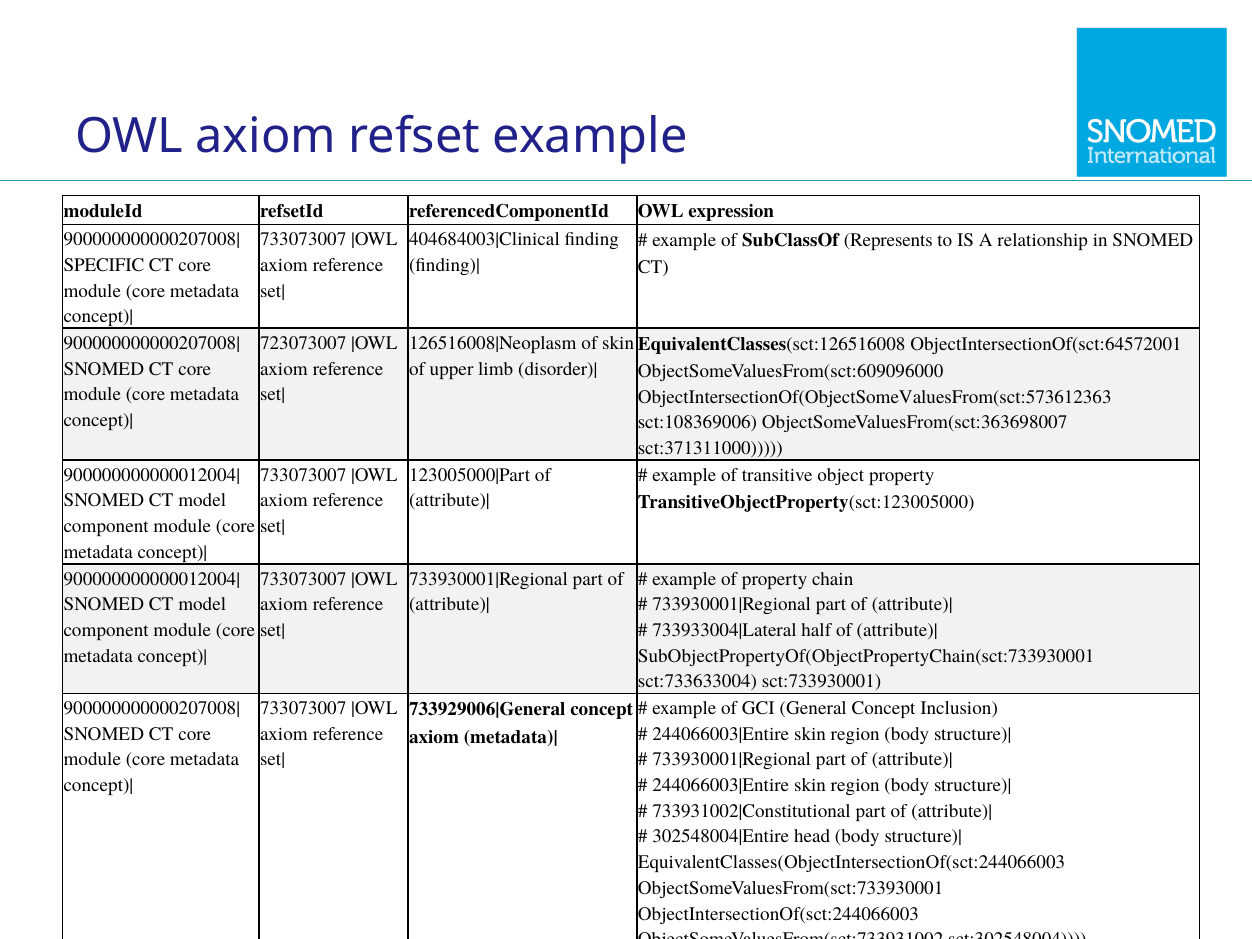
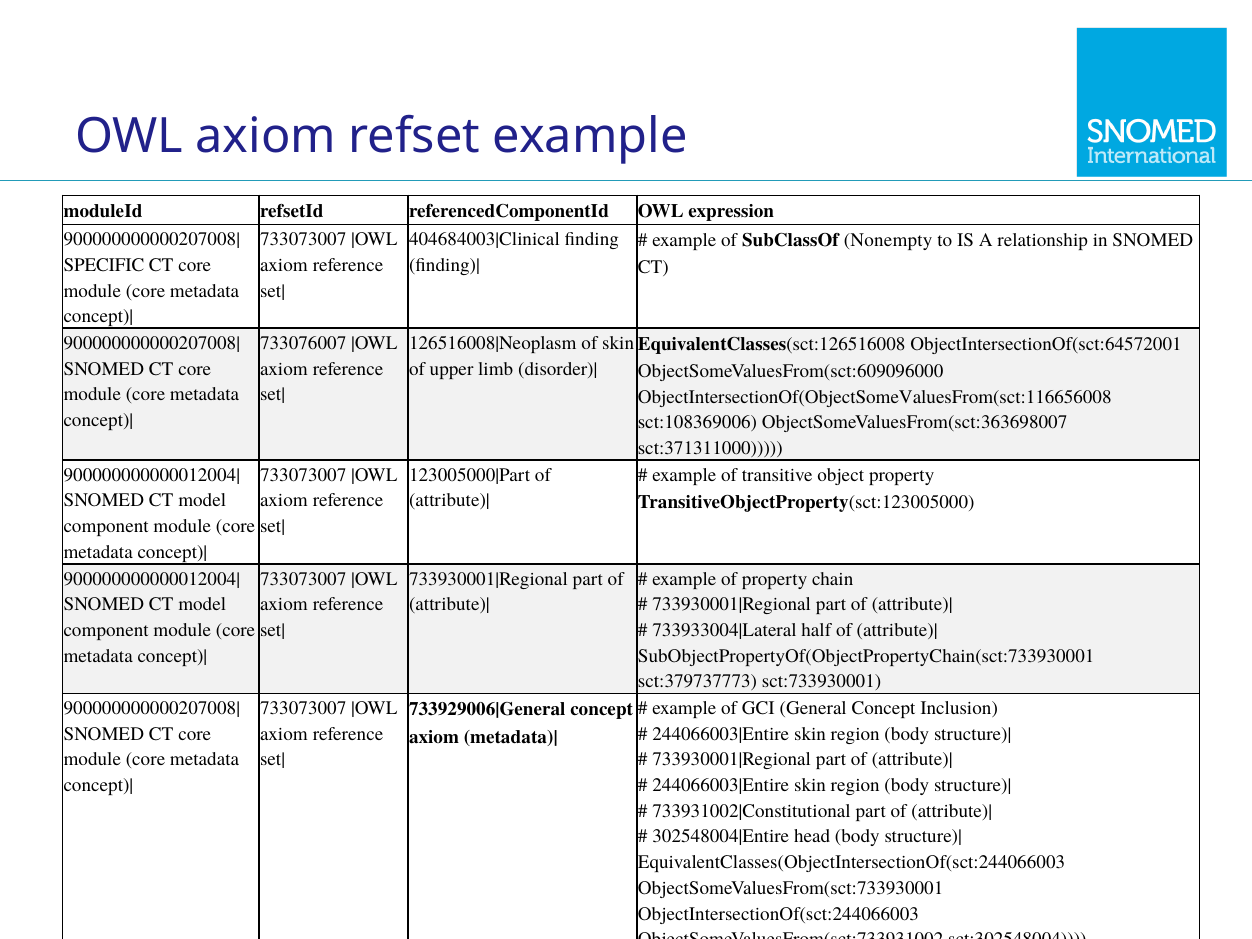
Represents: Represents -> Nonempty (888, 241)
723073007: 723073007 -> 733076007 (303, 343)
ObjectIntersectionOf(ObjectSomeValuesFrom(sct:573612363: ObjectIntersectionOf(ObjectSomeValuesFrom(sct:573612363 -> ObjectIntersectionOf(ObjectSomeValuesFrom(sct:116656008 (875, 397)
sct:733633004: sct:733633004 -> sct:379737773 (697, 681)
